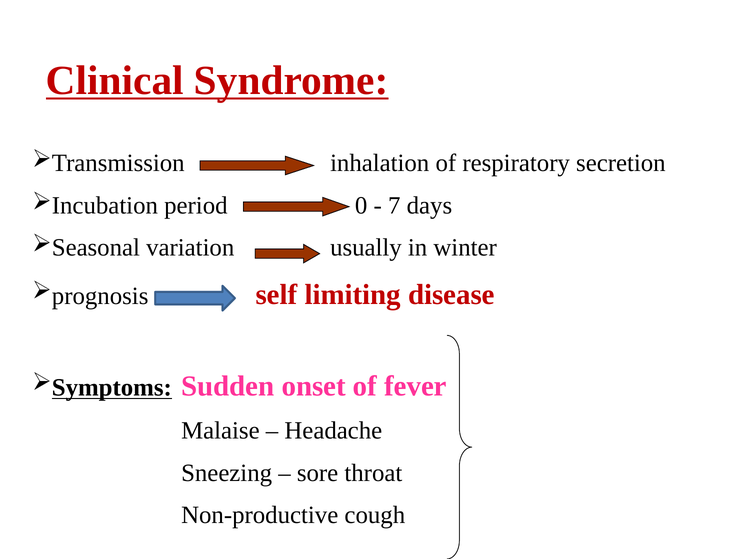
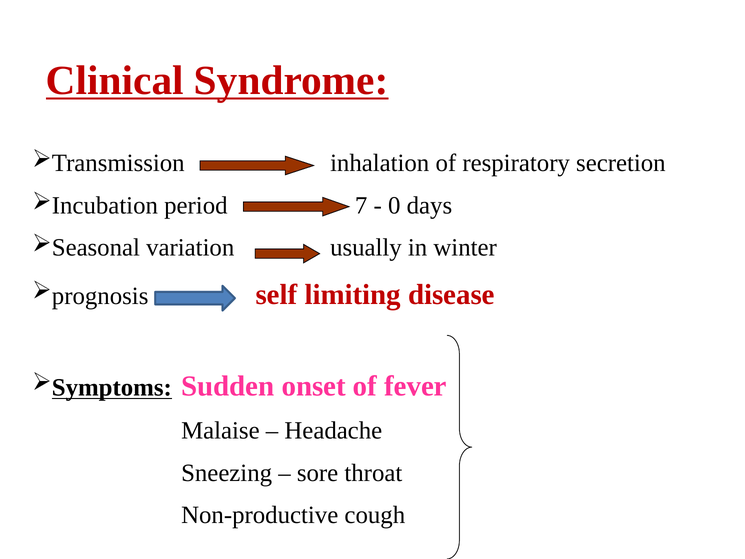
0: 0 -> 7 (361, 205)
7: 7 -> 0 (394, 205)
